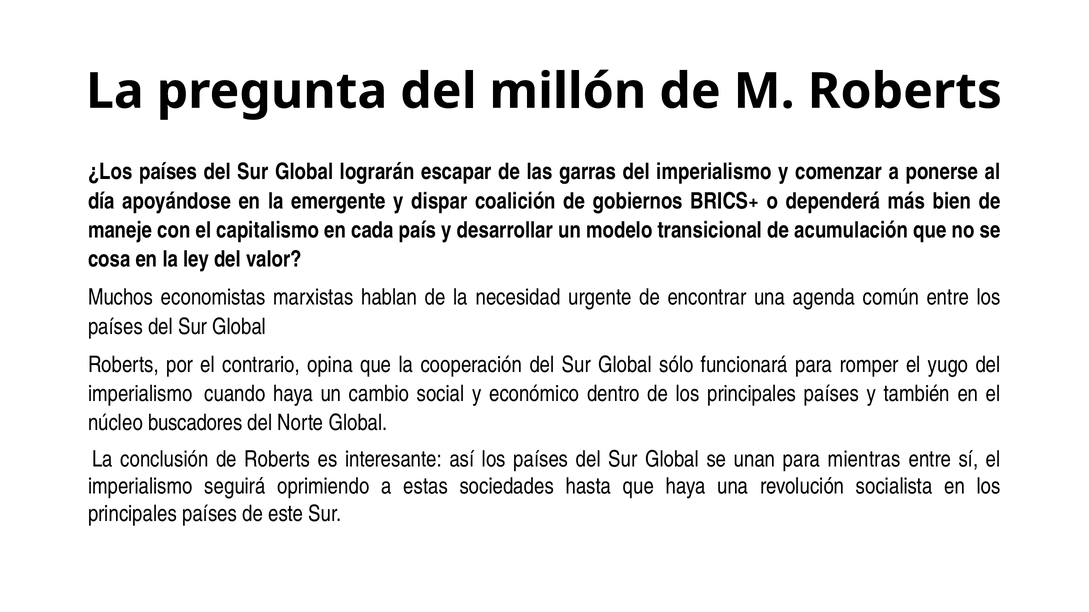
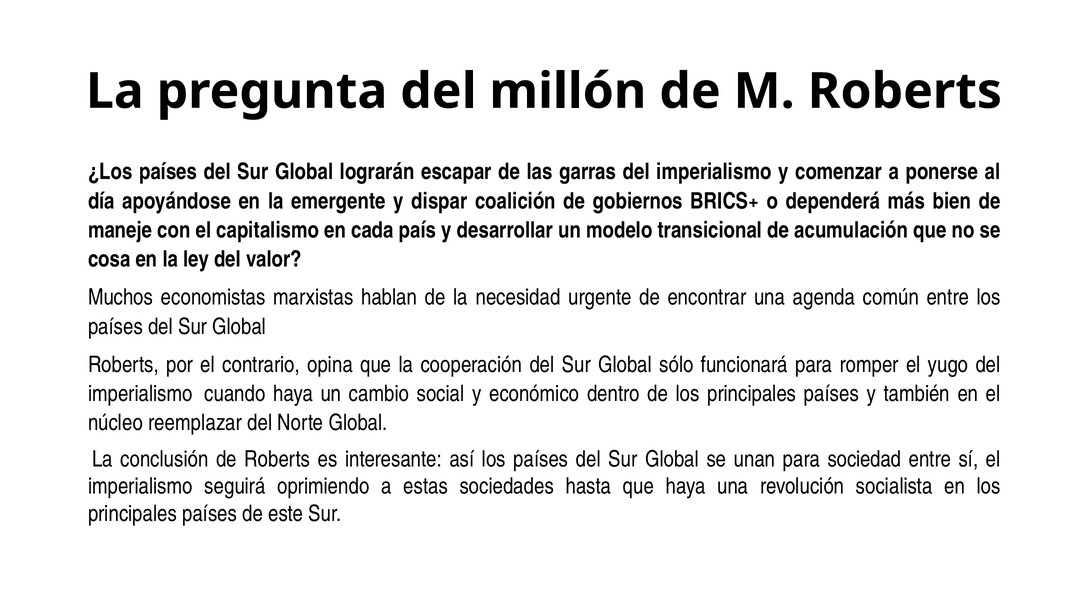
buscadores: buscadores -> reemplazar (195, 423)
mientras: mientras -> sociedad (864, 460)
